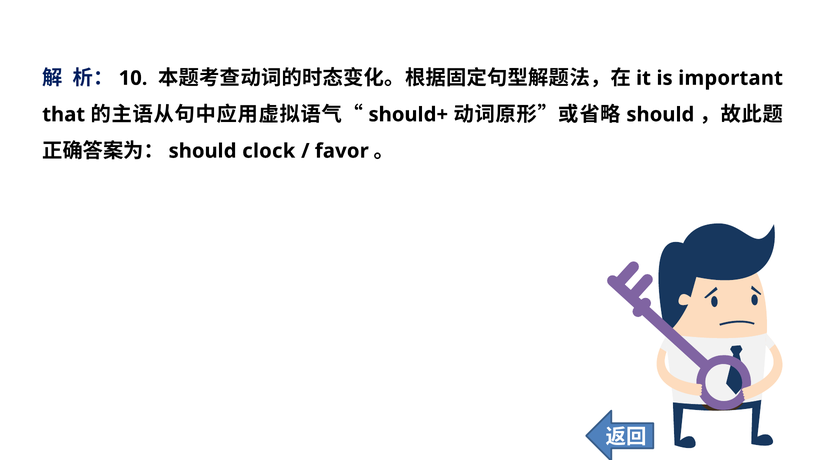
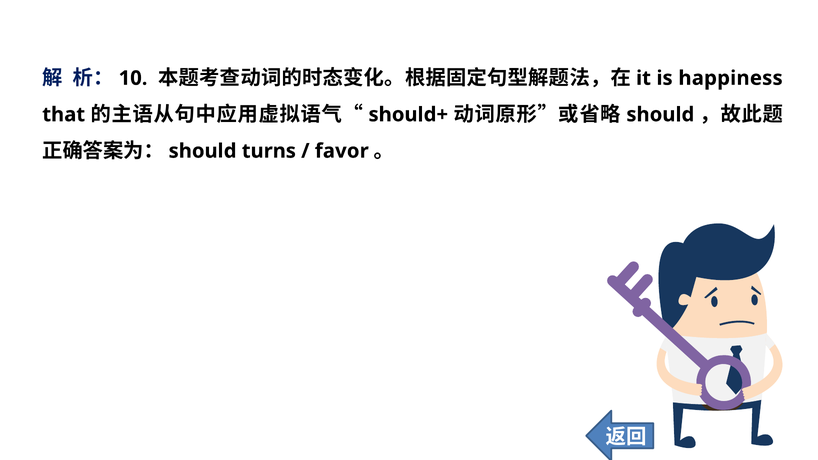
important: important -> happiness (731, 78)
clock: clock -> turns (269, 151)
